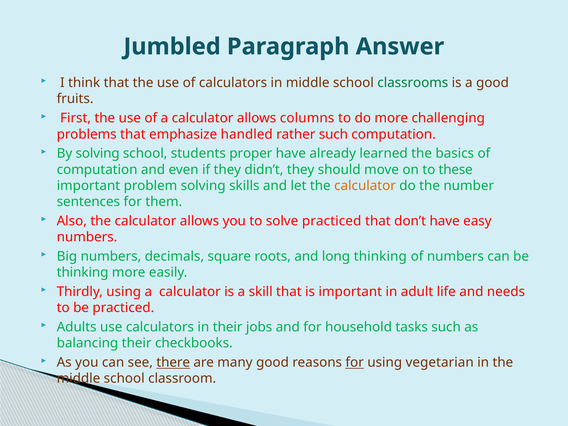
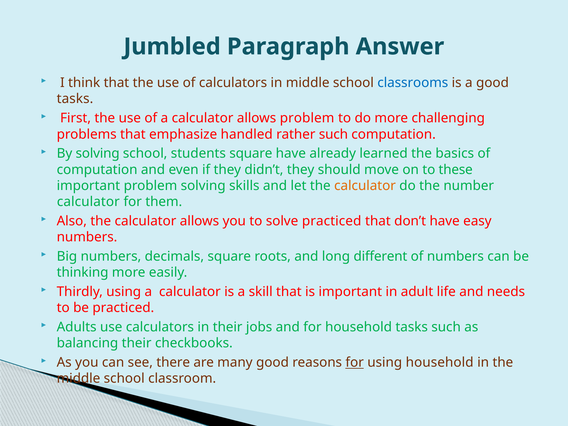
classrooms colour: green -> blue (413, 83)
fruits: fruits -> tasks (75, 99)
allows columns: columns -> problem (307, 118)
students proper: proper -> square (251, 153)
sentences: sentences -> calculator (88, 202)
long thinking: thinking -> different (380, 256)
there underline: present -> none (173, 362)
using vegetarian: vegetarian -> household (440, 362)
